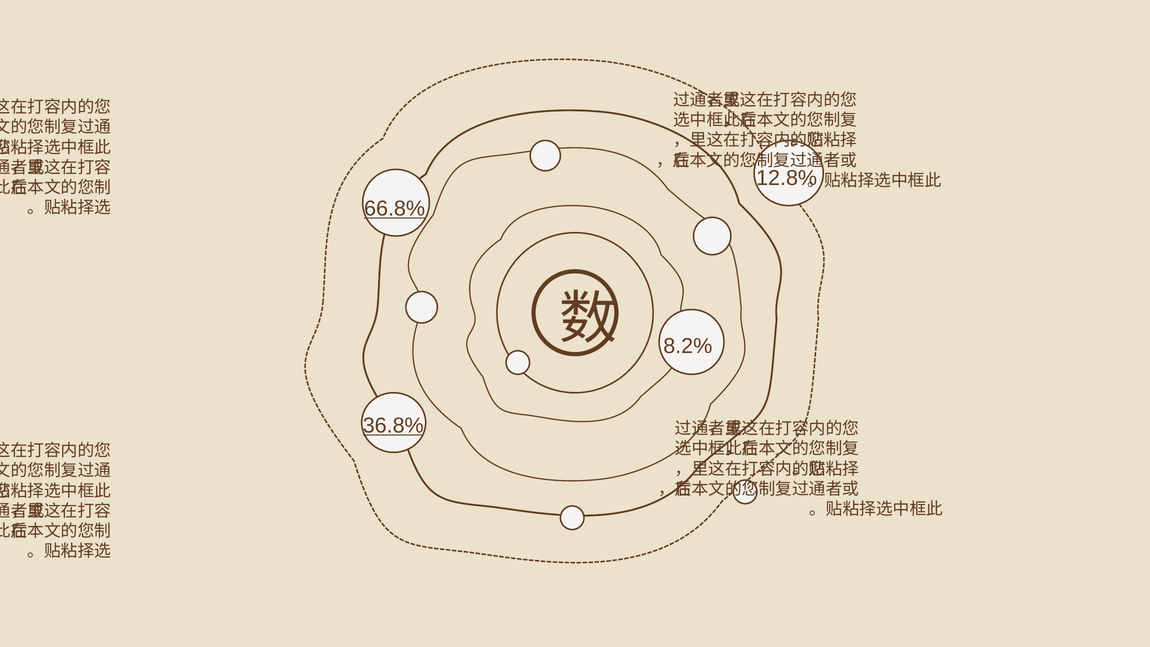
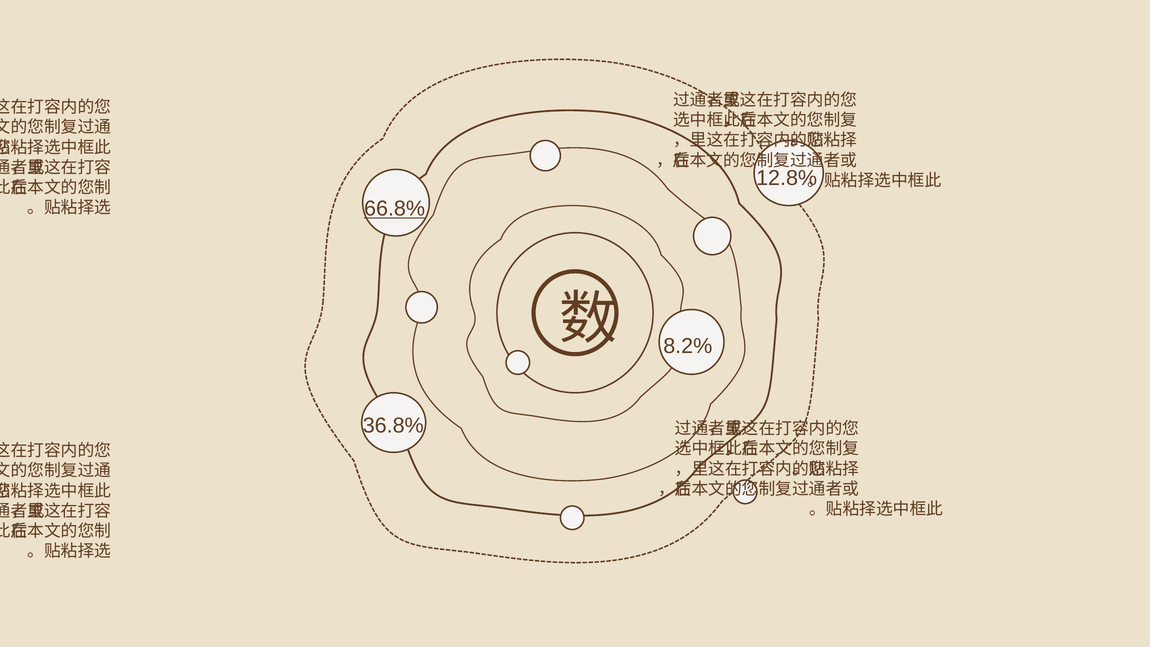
36.8% underline: present -> none (393, 426)
